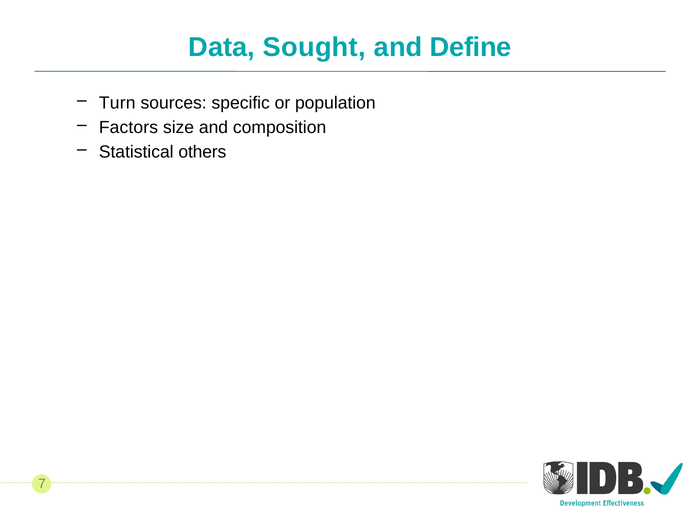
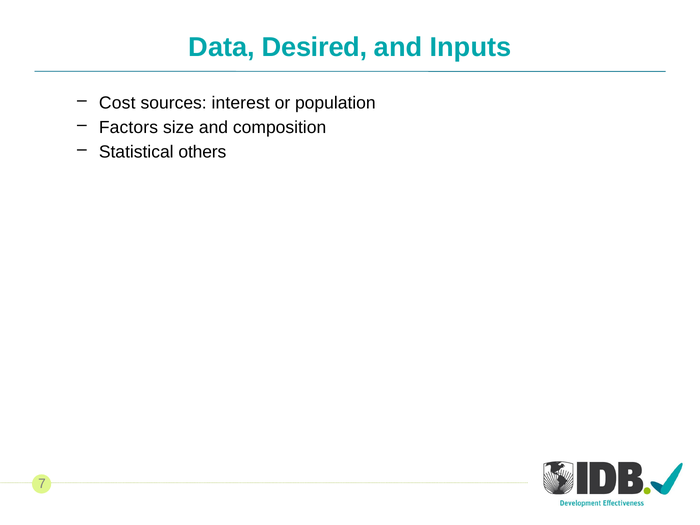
Sought: Sought -> Desired (315, 47)
Define: Define -> Inputs (471, 47)
Turn: Turn -> Cost (117, 103)
specific: specific -> interest (241, 103)
